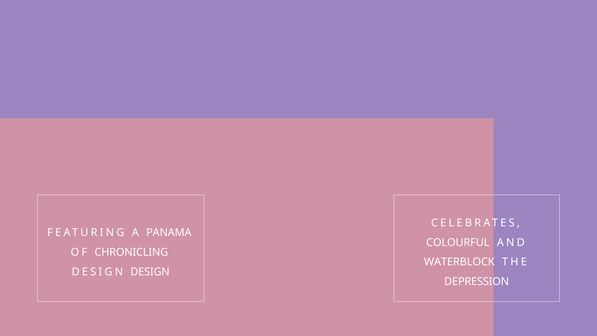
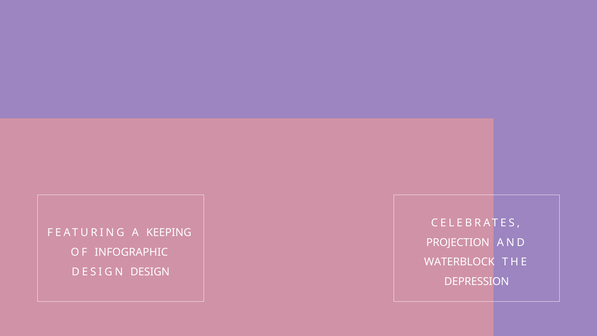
PANAMA: PANAMA -> KEEPING (169, 232)
COLOURFUL: COLOURFUL -> PROJECTION (458, 242)
CHRONICLING: CHRONICLING -> INFOGRAPHIC (131, 252)
